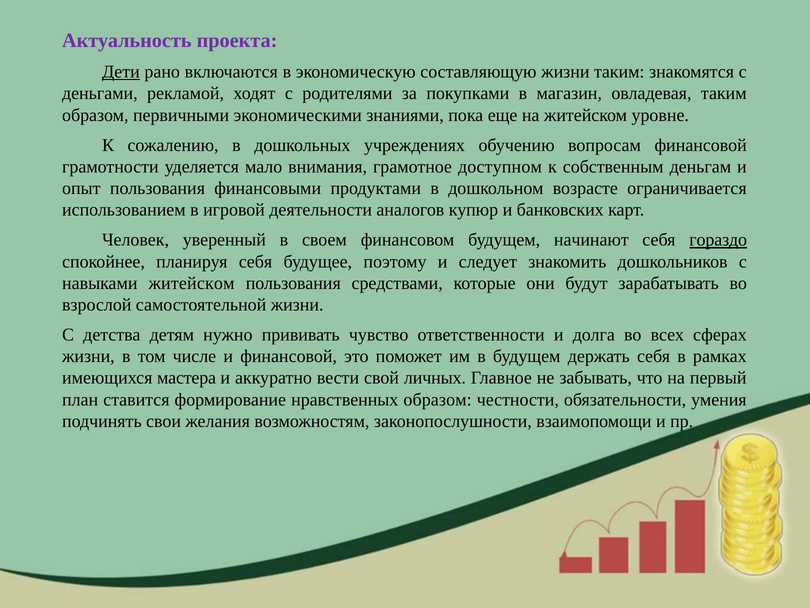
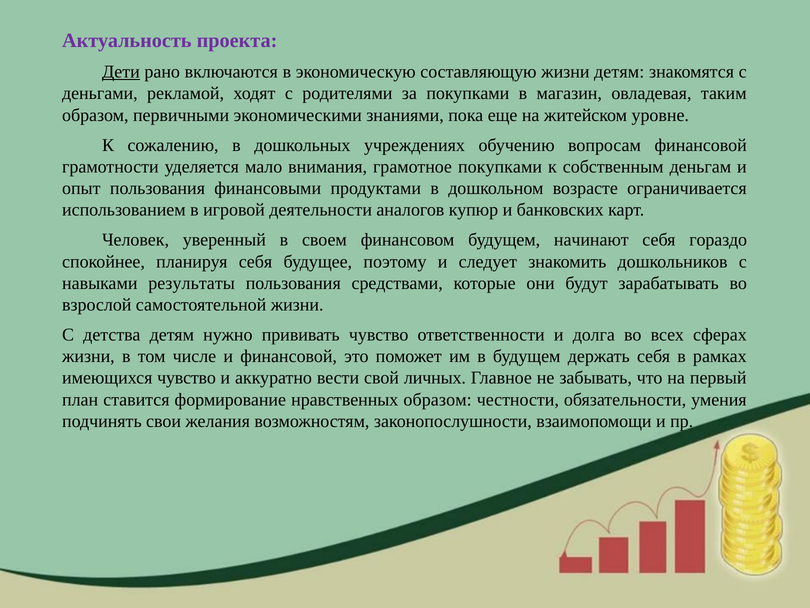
жизни таким: таким -> детям (619, 72)
грамотное доступном: доступном -> покупками (500, 167)
гораздо underline: present -> none (718, 240)
навыками житейском: житейском -> результаты (192, 283)
имеющихся мастера: мастера -> чувство (187, 378)
